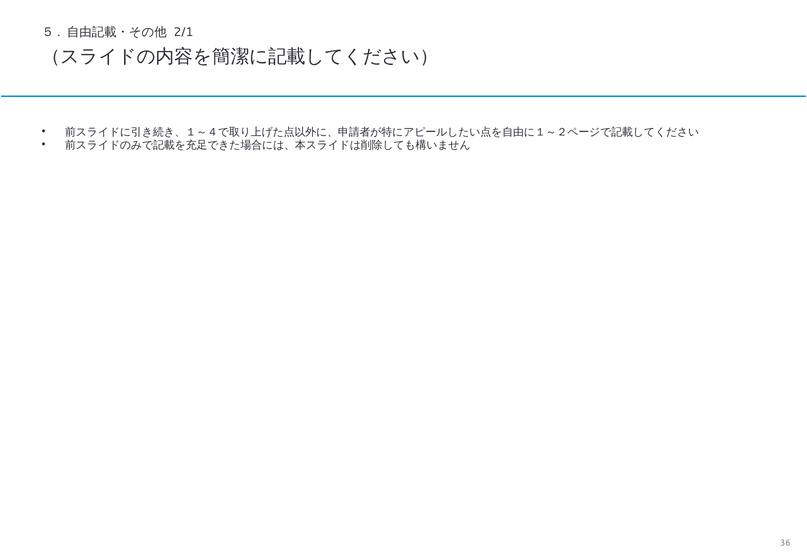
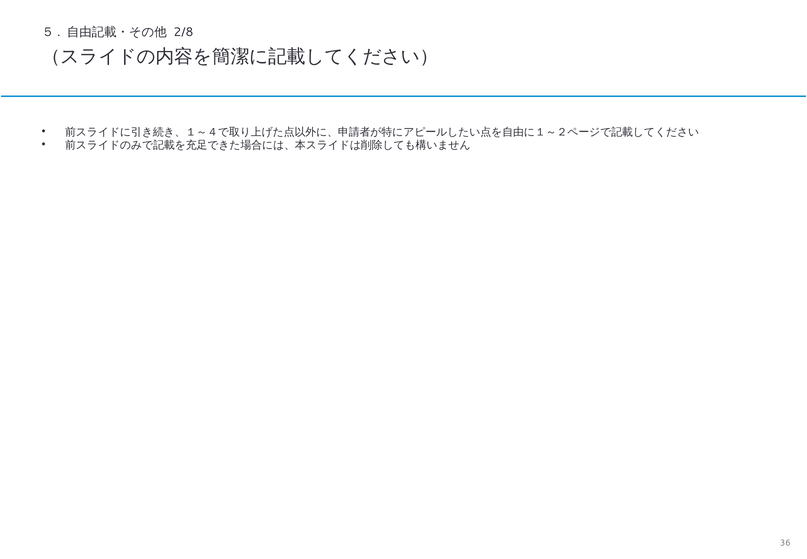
2/1: 2/1 -> 2/8 (183, 32)
